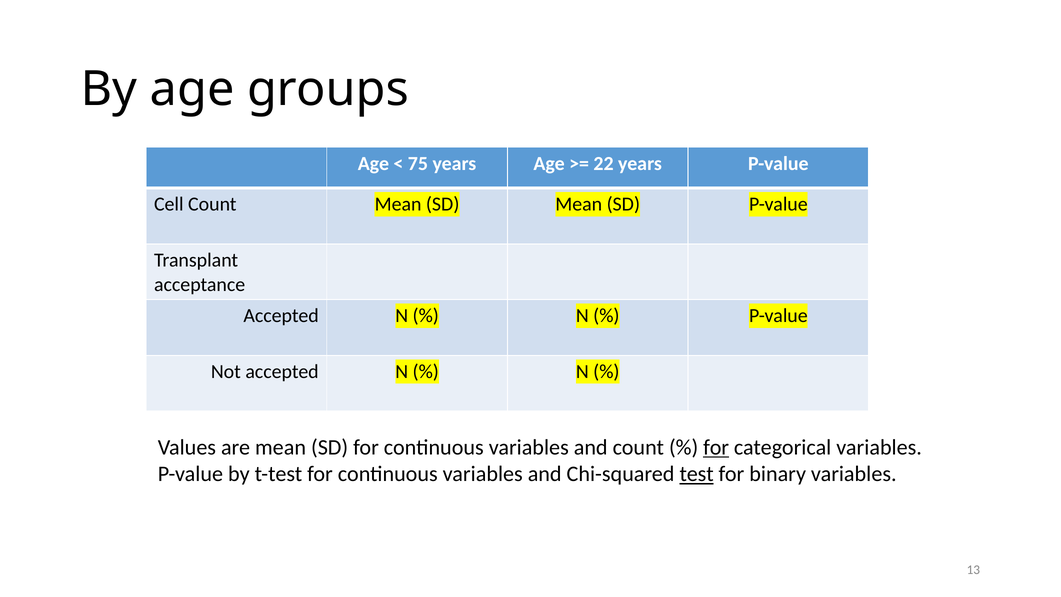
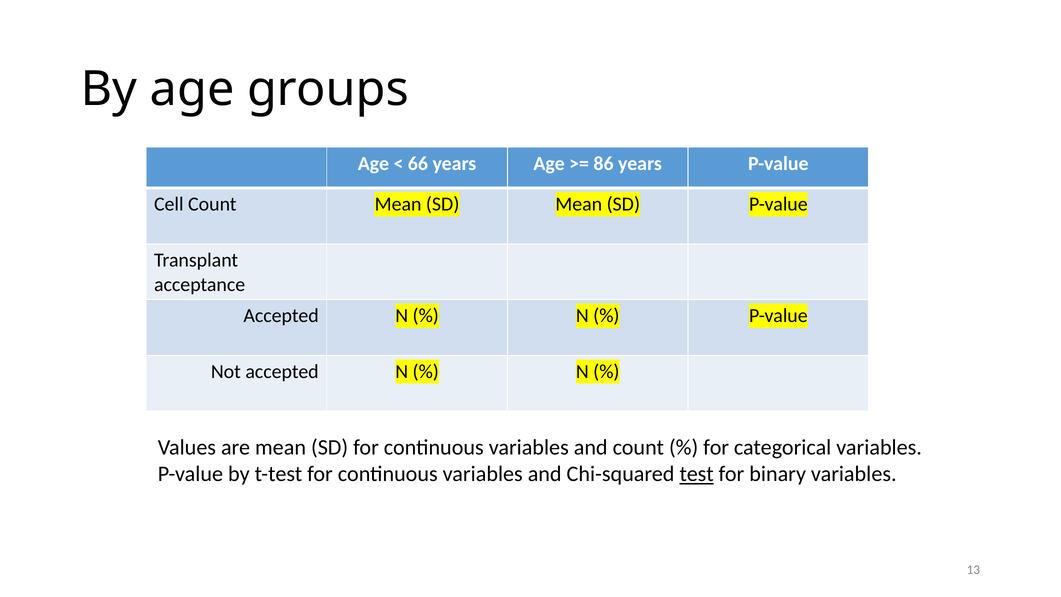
75: 75 -> 66 (418, 163)
22: 22 -> 86 (604, 163)
for underline: present -> none (716, 447)
